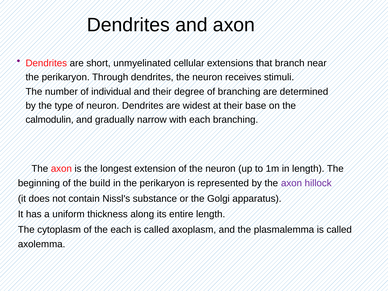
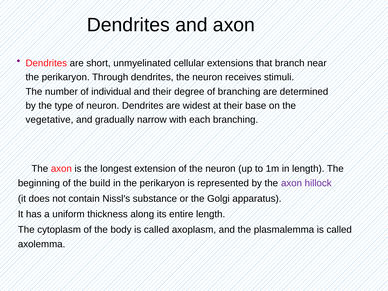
calmodulin: calmodulin -> vegetative (49, 120)
the each: each -> body (121, 230)
